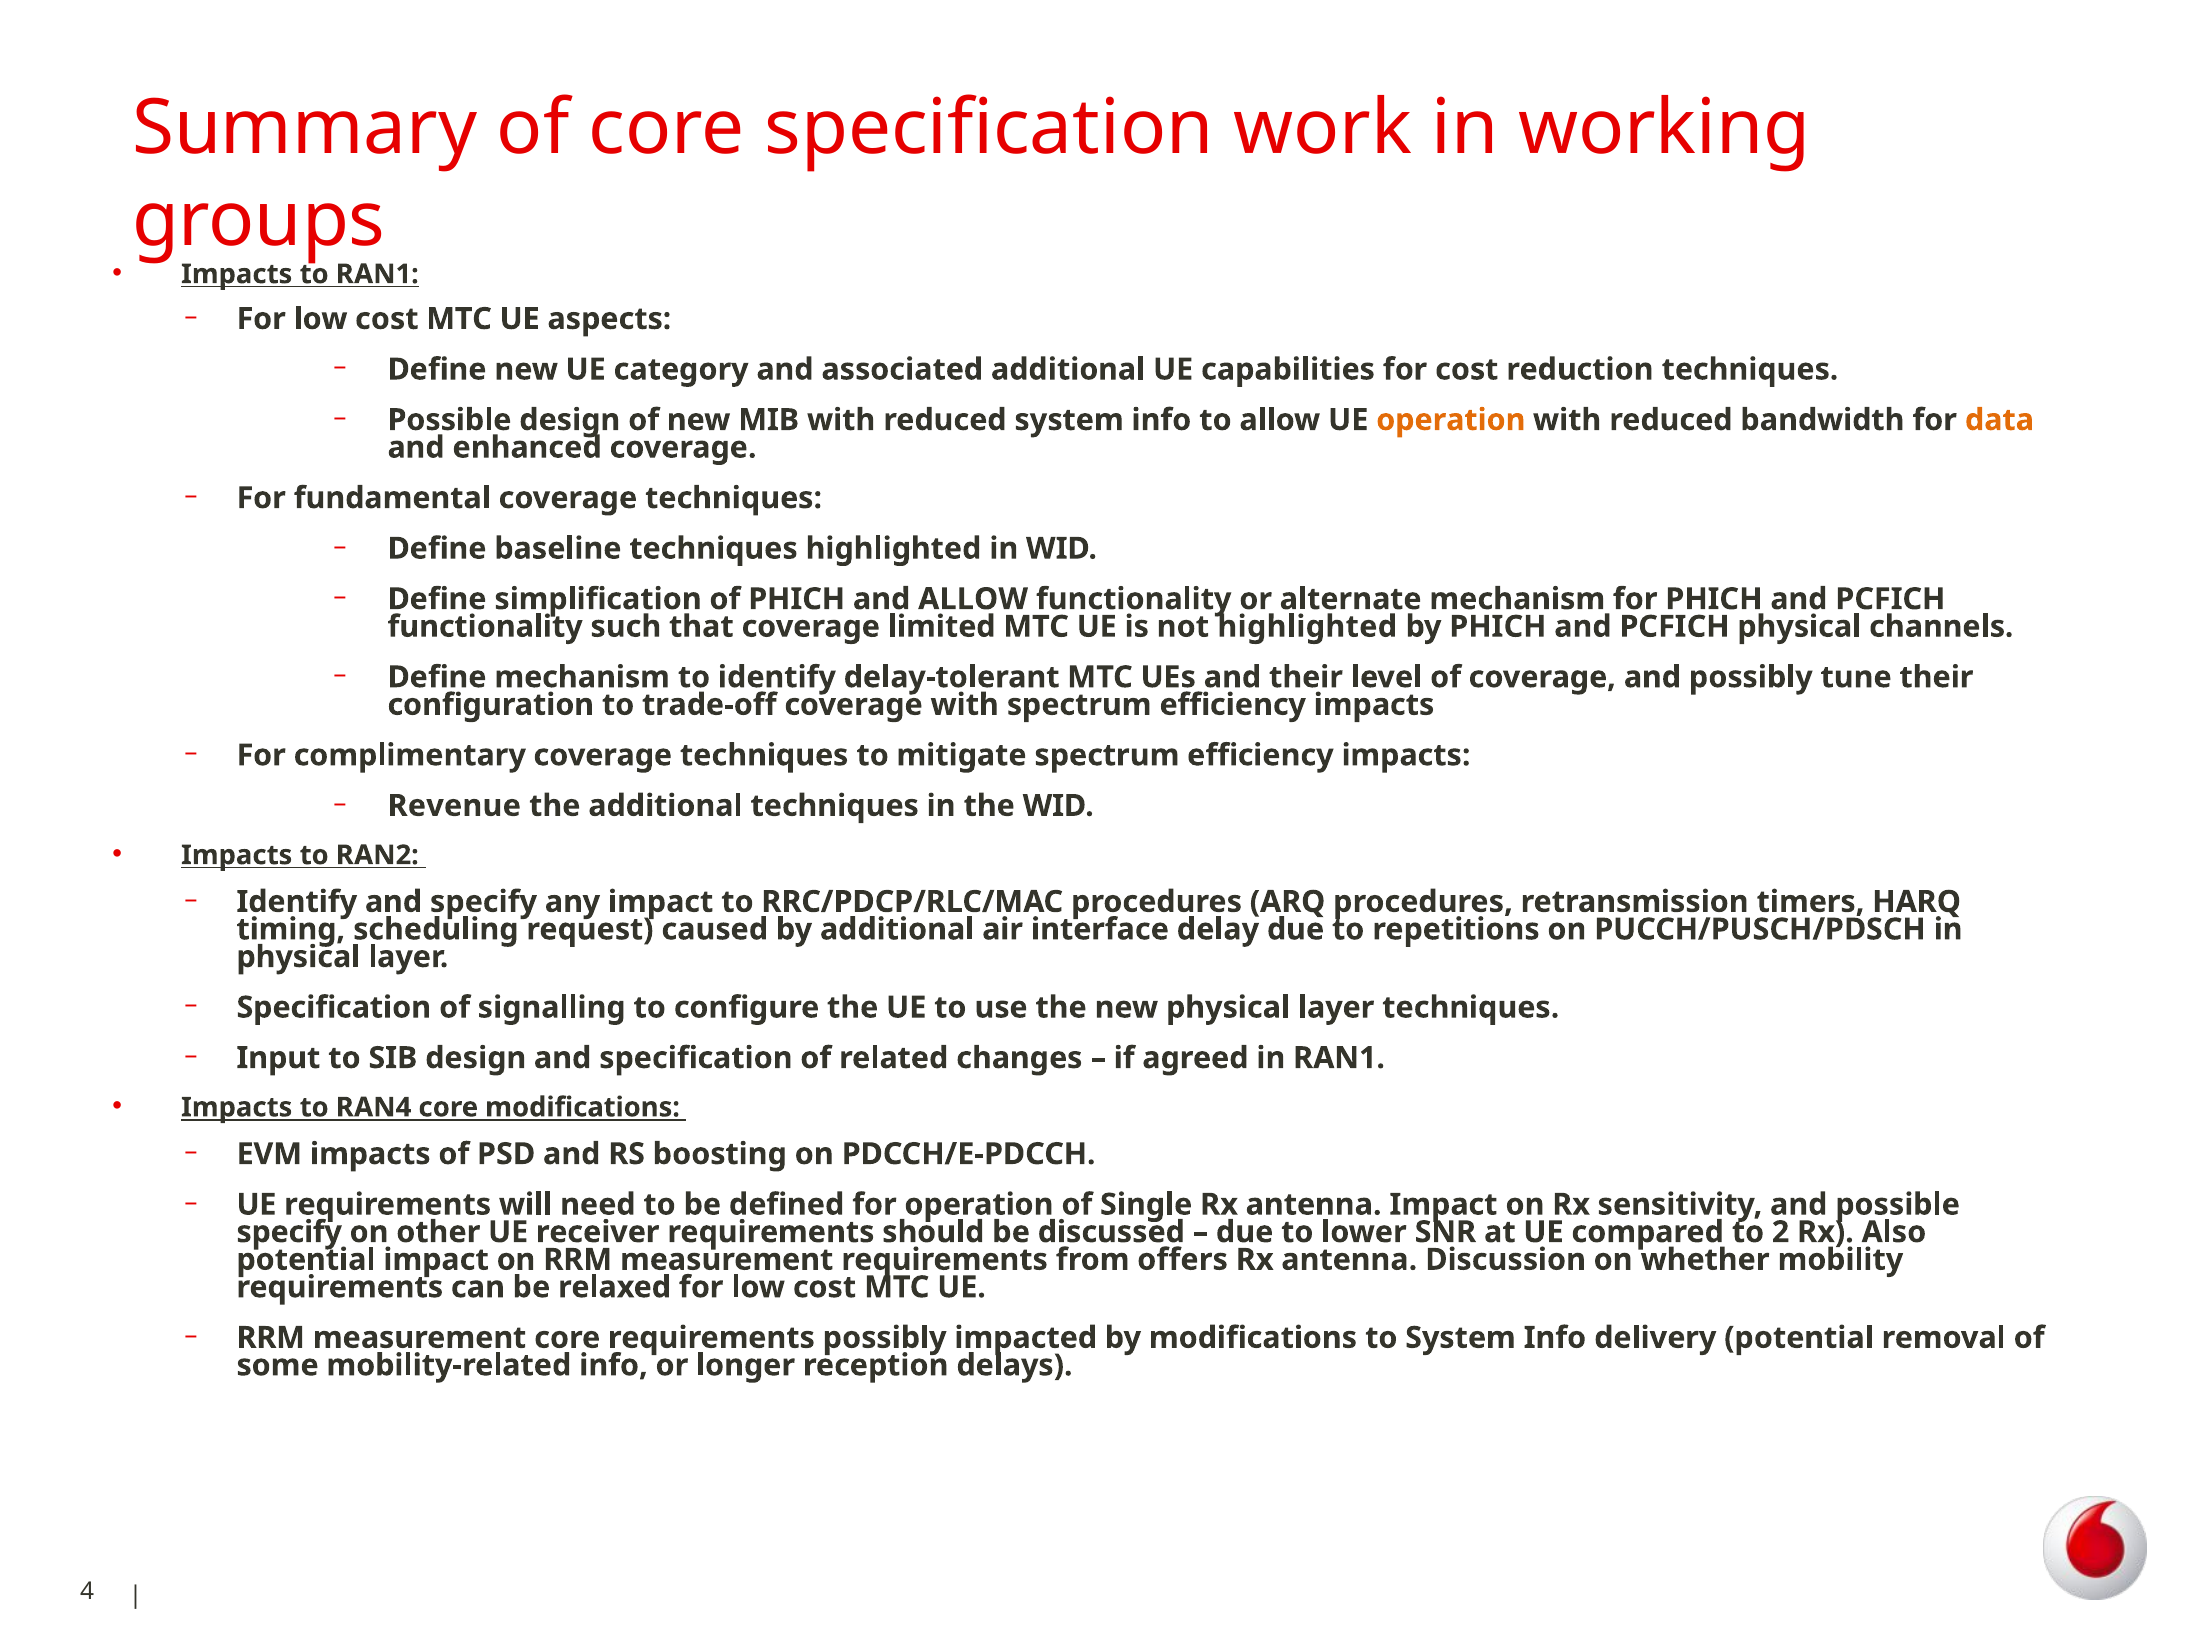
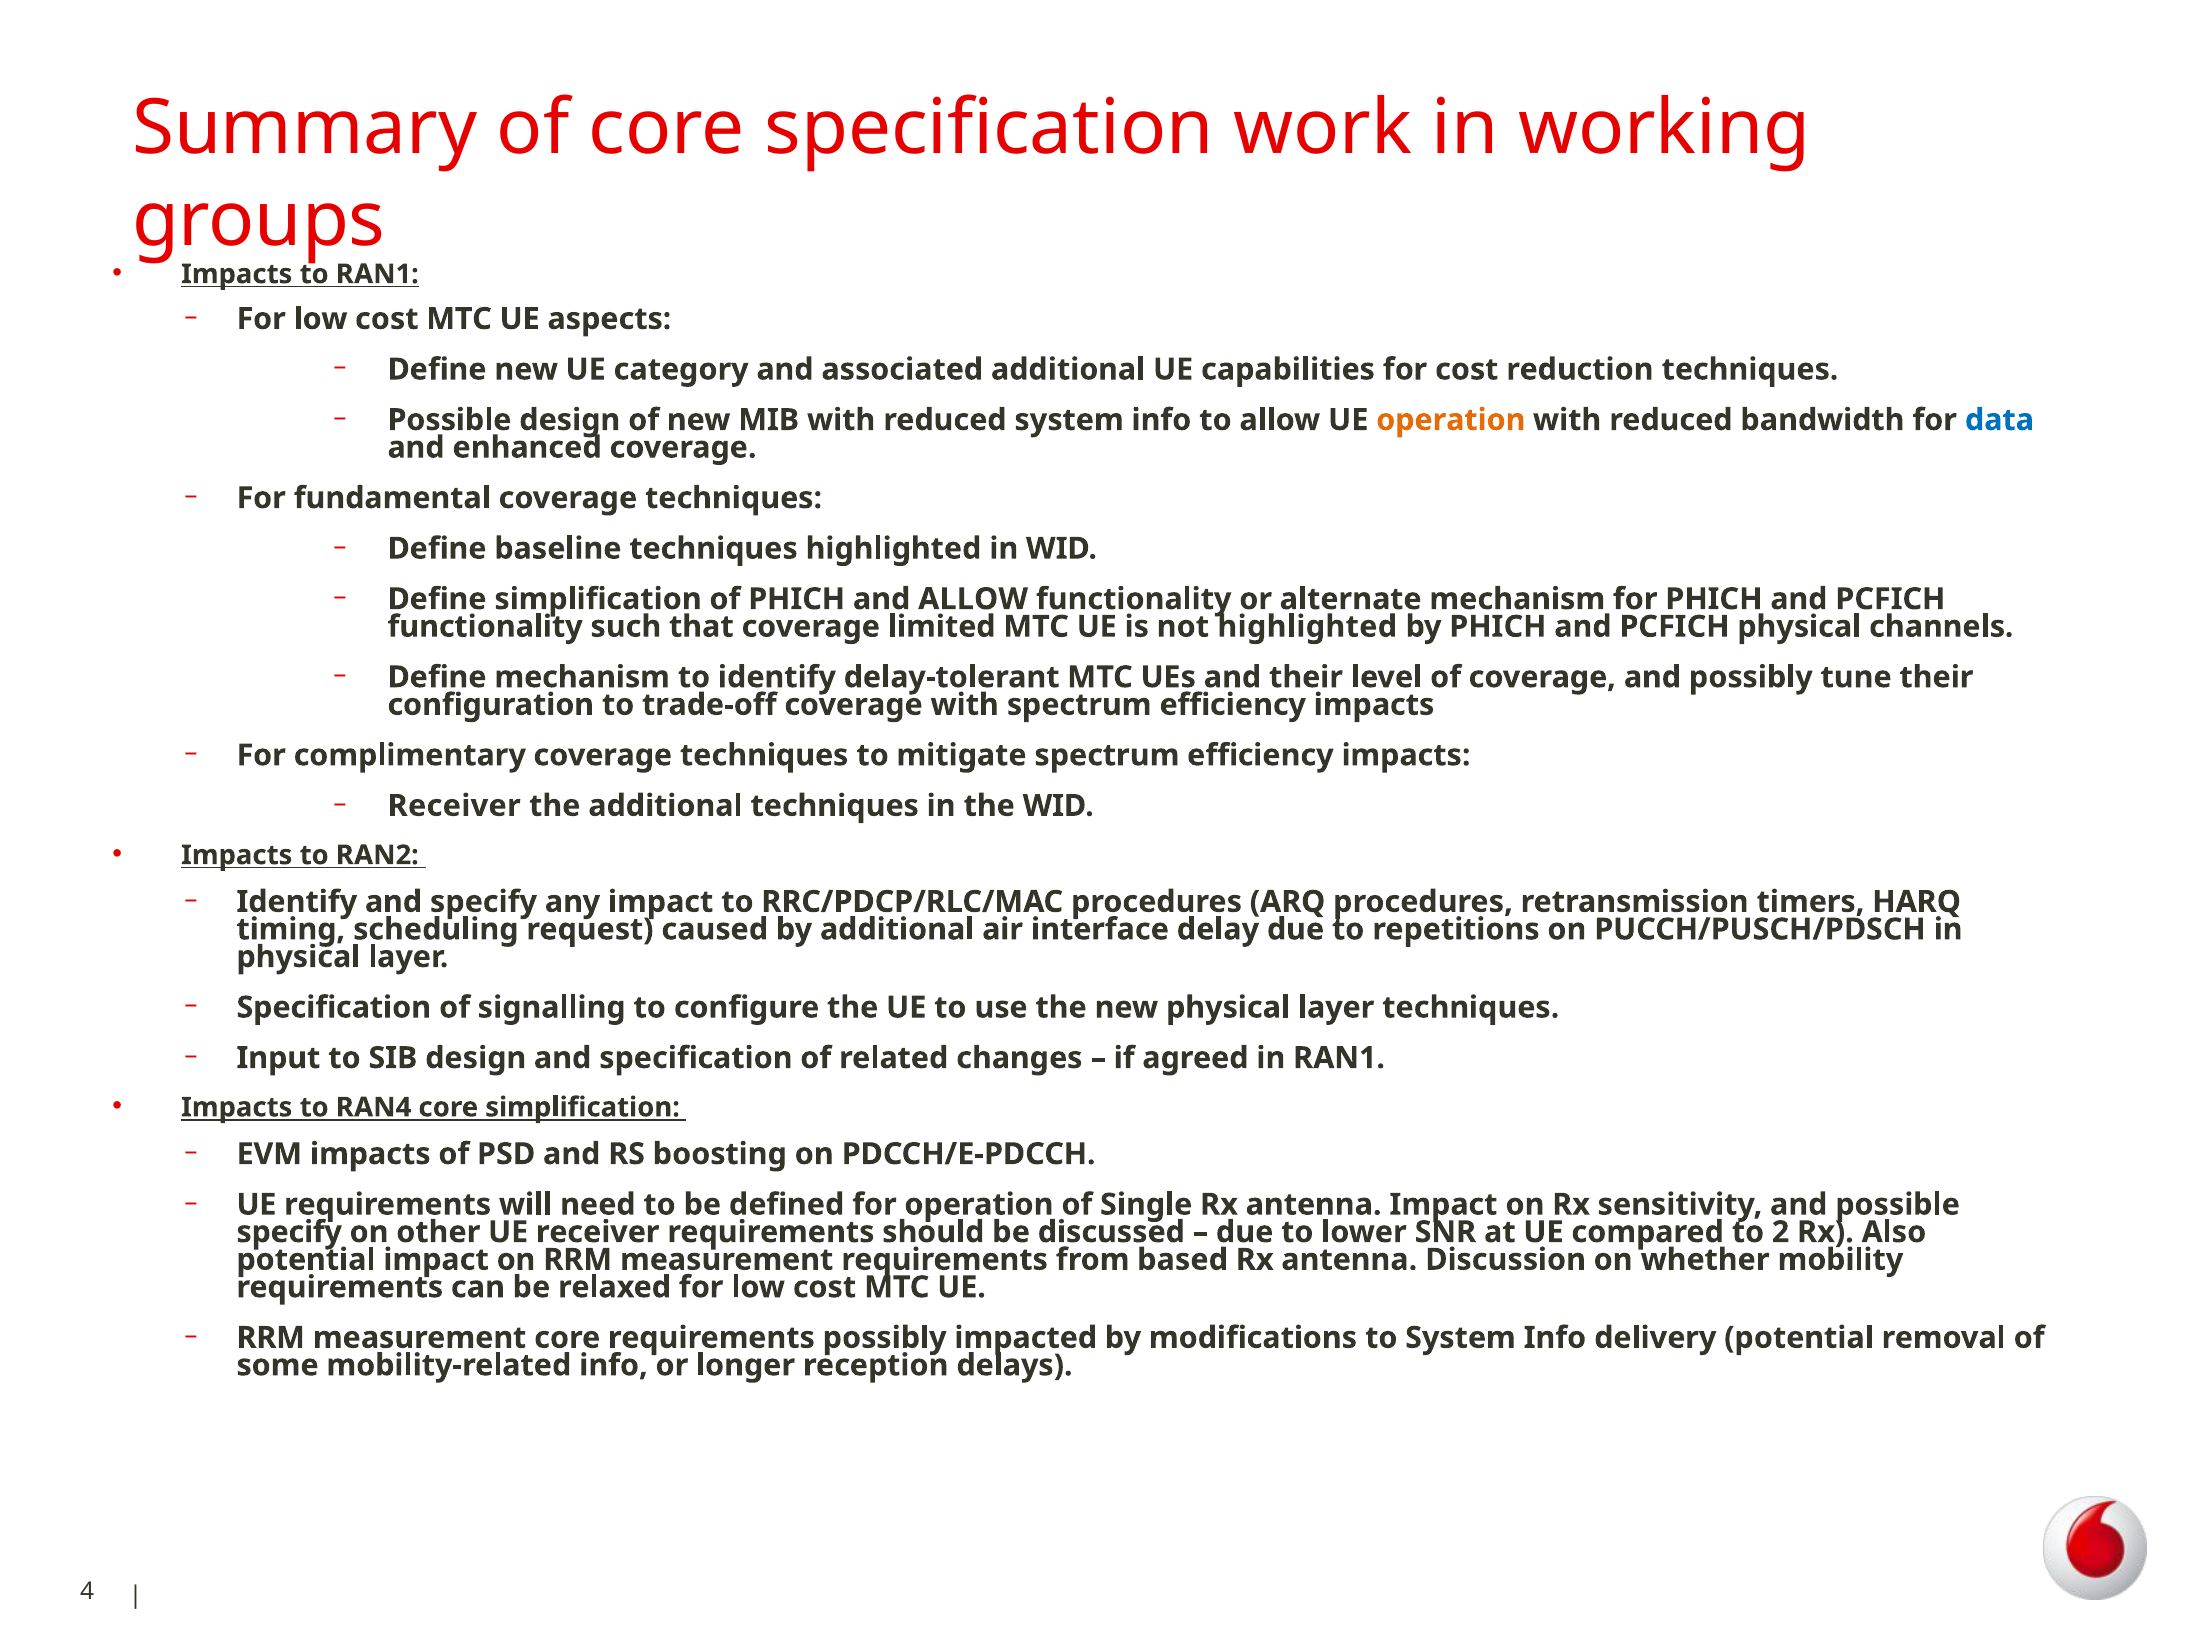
data colour: orange -> blue (1999, 420)
Revenue: Revenue -> Receiver (454, 806)
core modifications: modifications -> simplification (583, 1108)
offers: offers -> based (1183, 1260)
